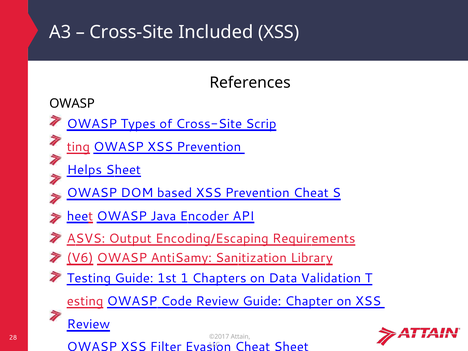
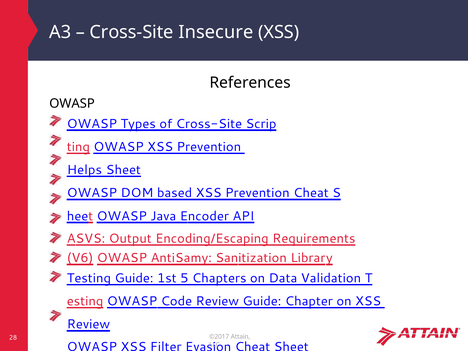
Included: Included -> Insecure (216, 32)
1: 1 -> 5 (184, 278)
